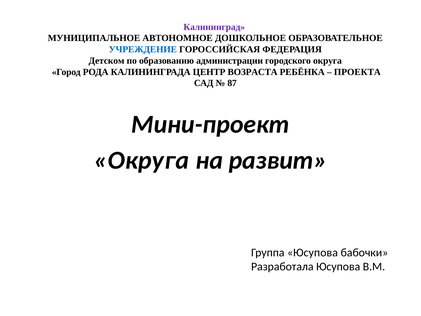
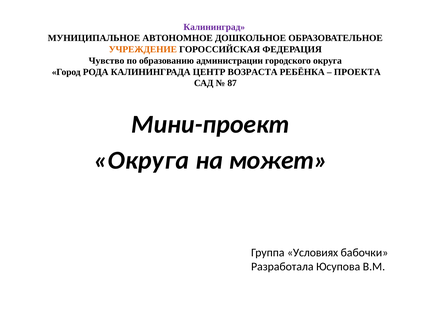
УЧРЕЖДЕНИЕ colour: blue -> orange (143, 49)
Детском: Детском -> Чувство (106, 61)
развит: развит -> может (278, 160)
Группа Юсупова: Юсупова -> Условиях (313, 253)
